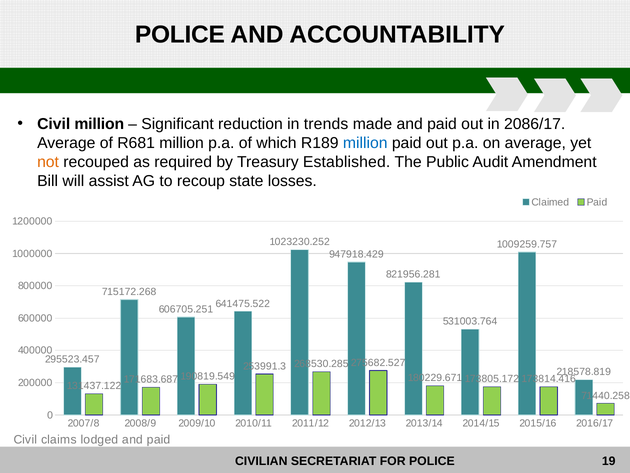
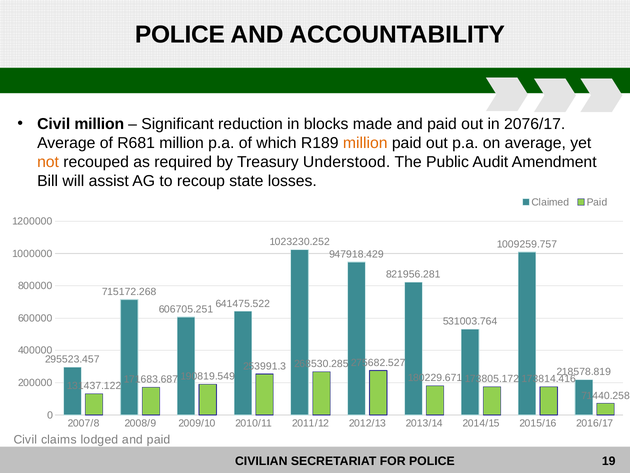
trends: trends -> blocks (326, 124)
2086/17: 2086/17 -> 2076/17 (535, 124)
million colour: blue -> orange (365, 143)
Established: Established -> Understood (347, 162)
